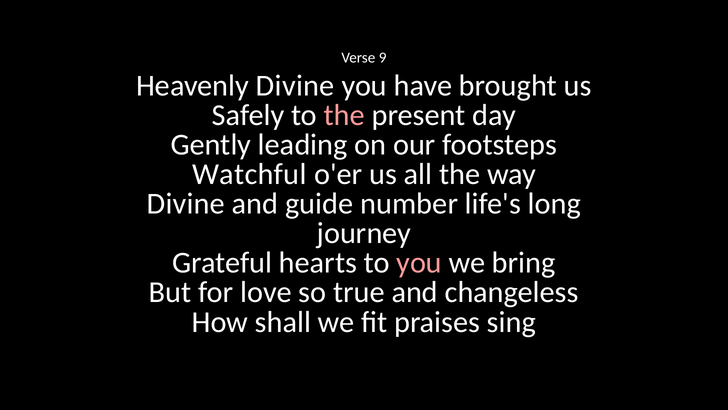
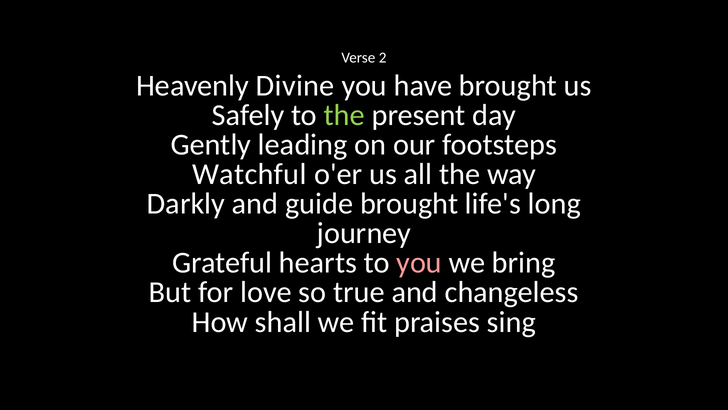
9: 9 -> 2 (383, 57)
the colour: pink -> light green (344, 115)
Divine: Divine -> Darkly (186, 204)
guide number: number -> brought (409, 204)
